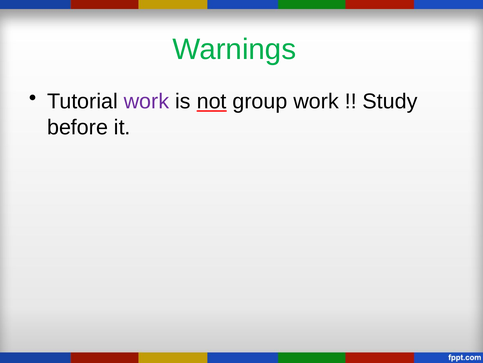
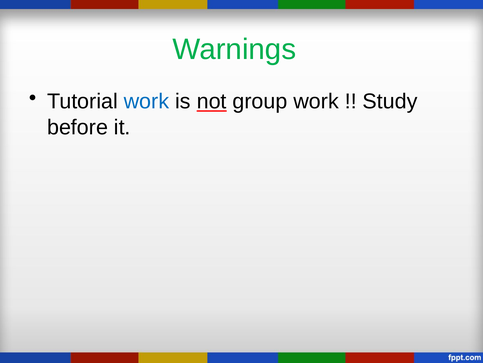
work colour: purple -> blue (146, 101)
